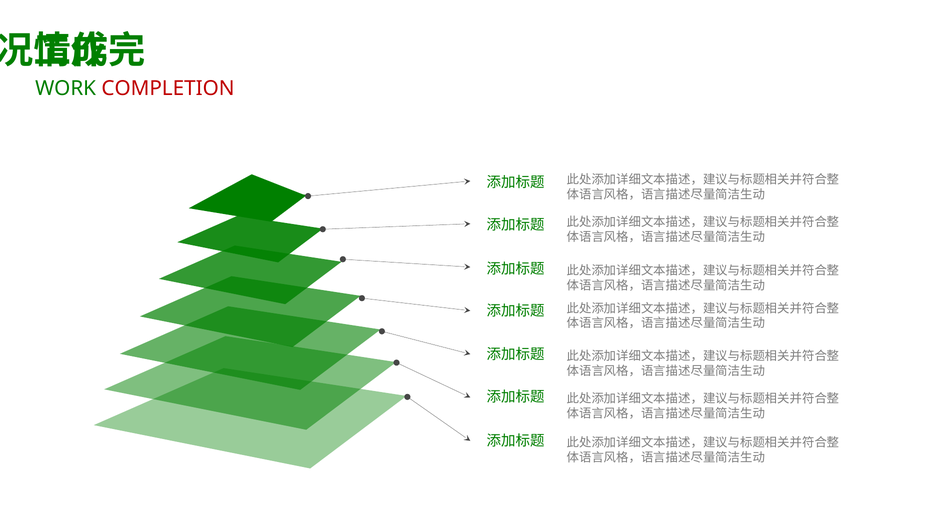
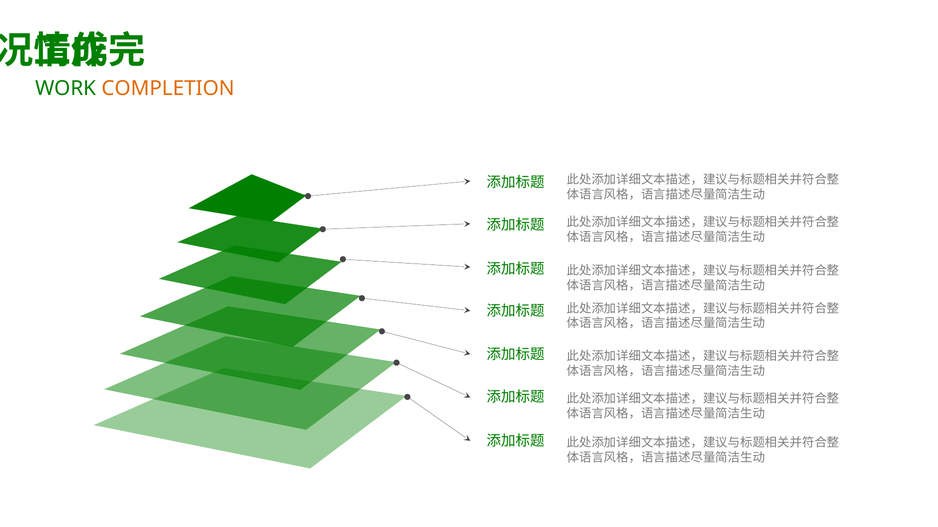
COMPLETION colour: red -> orange (168, 88)
